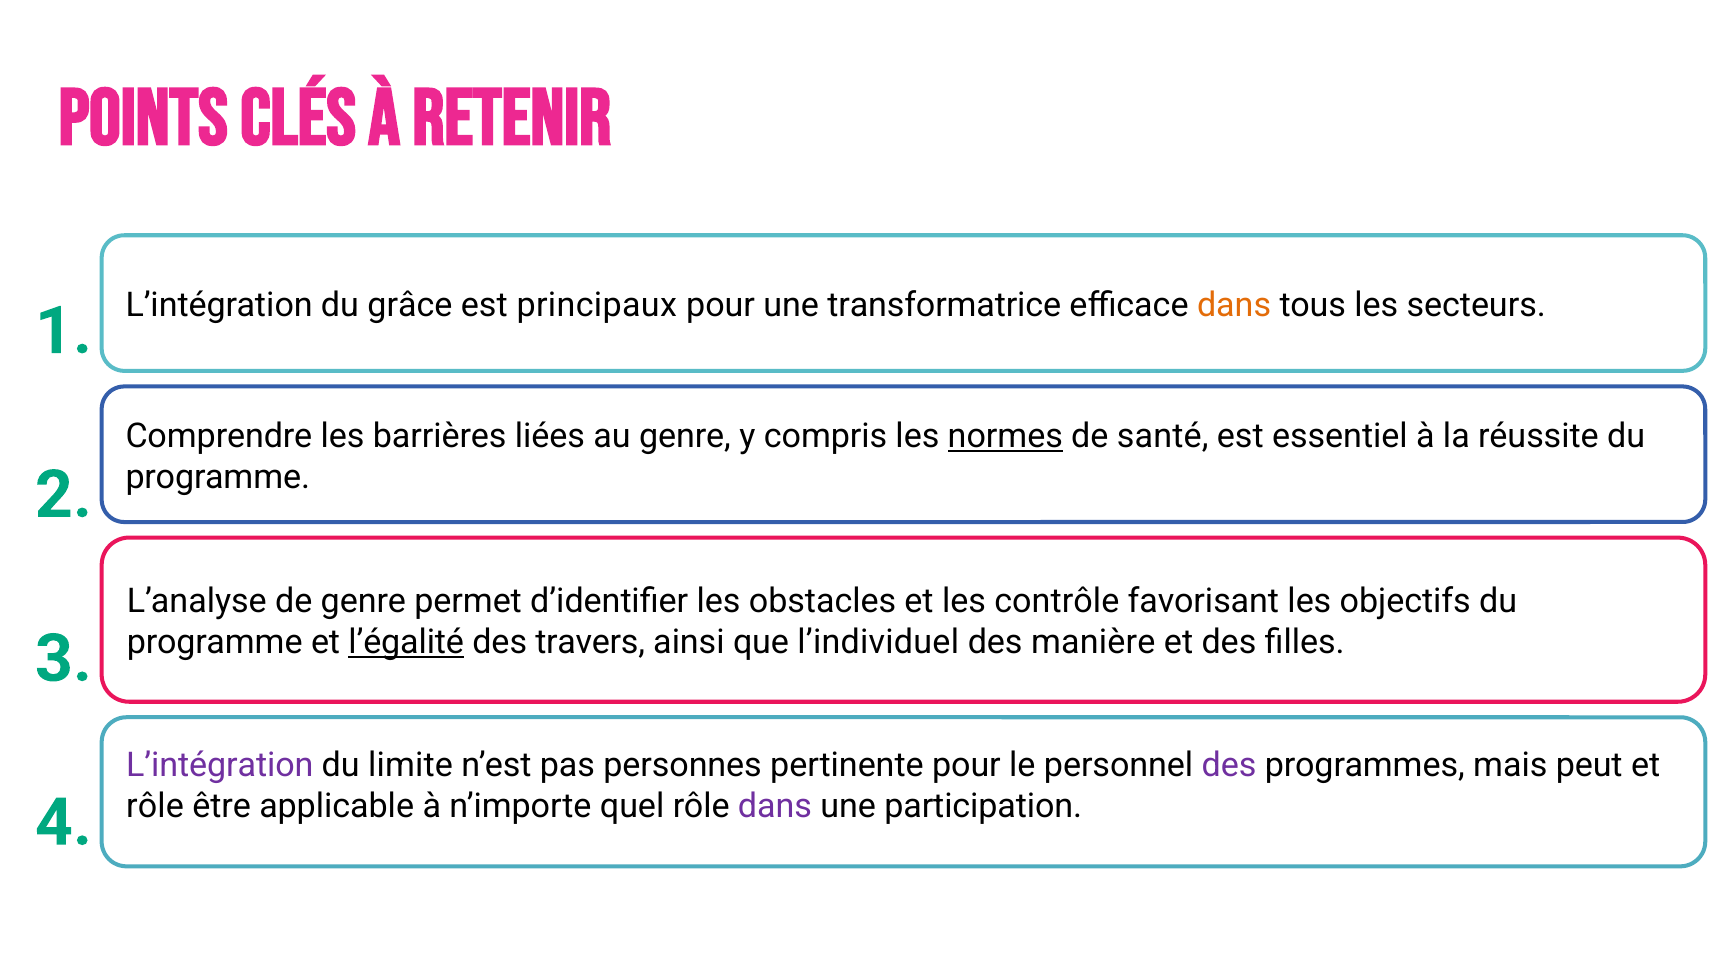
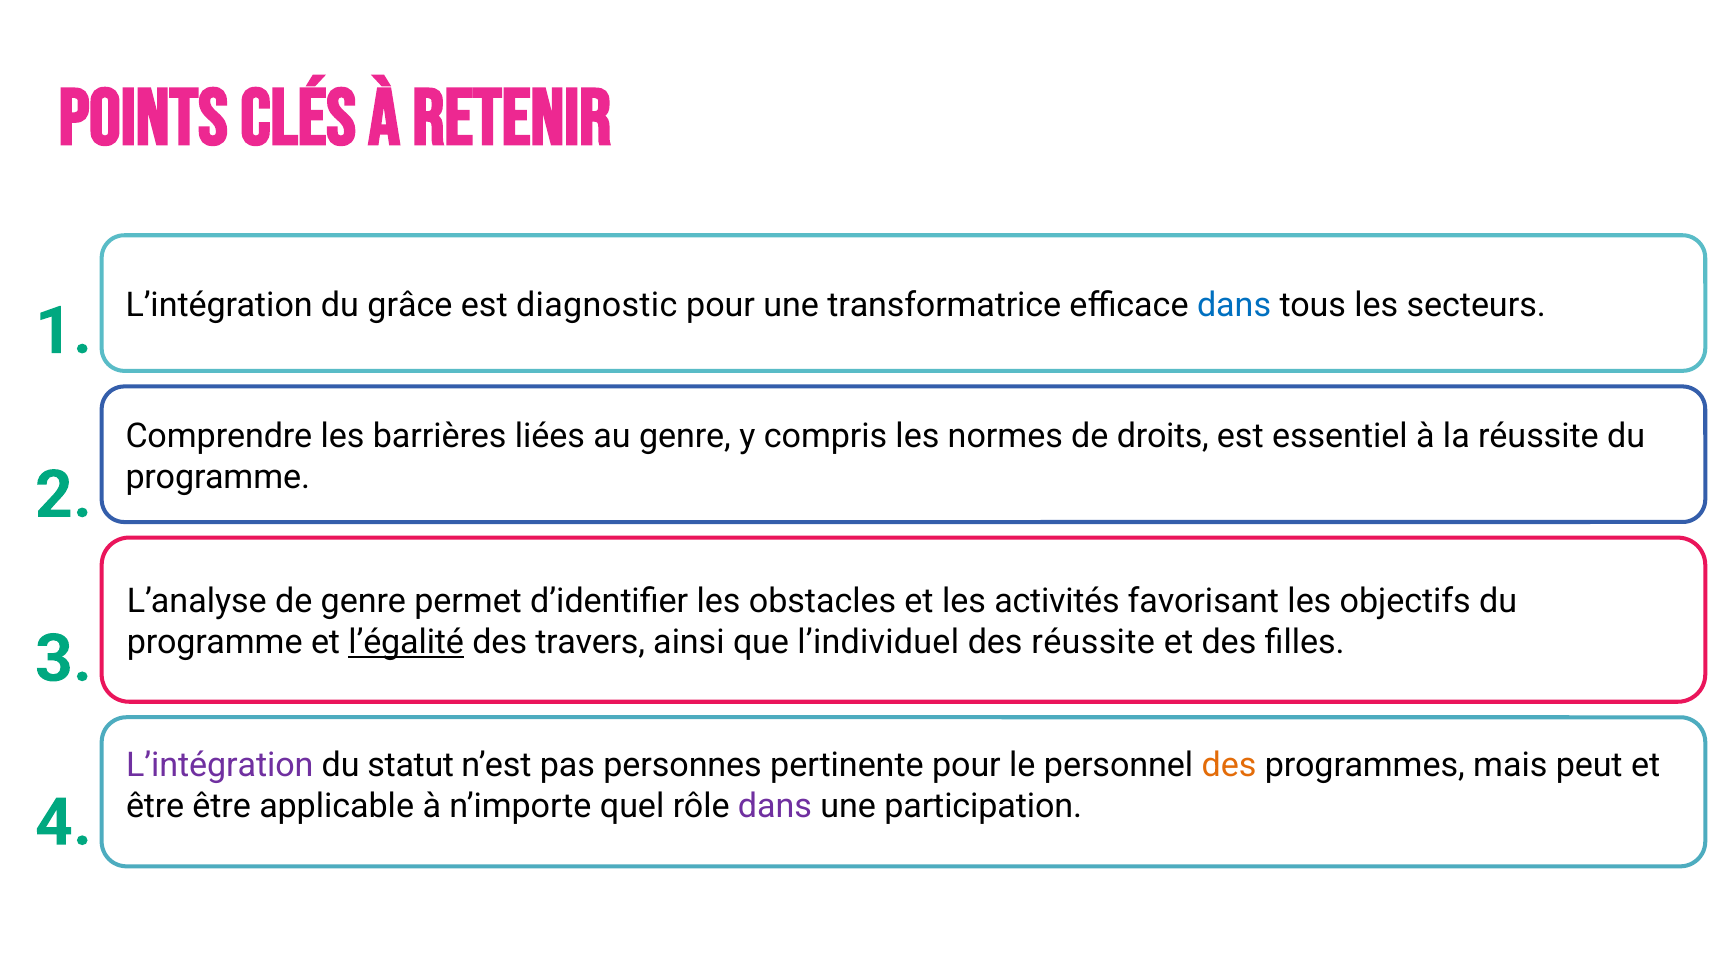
principaux: principaux -> diagnostic (597, 305)
dans colour: orange -> blue (1234, 305)
normes underline: present -> none (1005, 436)
santé: santé -> droits (1163, 436)
contrôle: contrôle -> activités (1057, 602)
des manière: manière -> réussite (1093, 643)
limite: limite -> statut (411, 765)
des colour: purple -> orange (1229, 765)
rôle: rôle -> être (155, 806)
